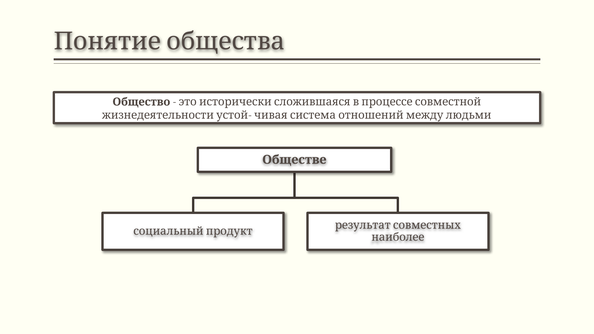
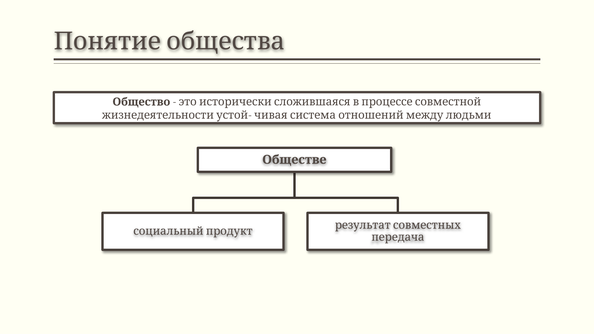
наиболее: наиболее -> передача (398, 237)
